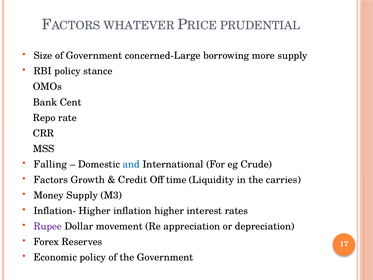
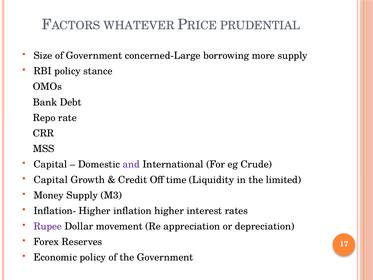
Cent: Cent -> Debt (71, 102)
Falling: Falling -> Capital (50, 164)
and colour: blue -> purple (131, 164)
Factors: Factors -> Capital (51, 180)
carries: carries -> limited (284, 180)
